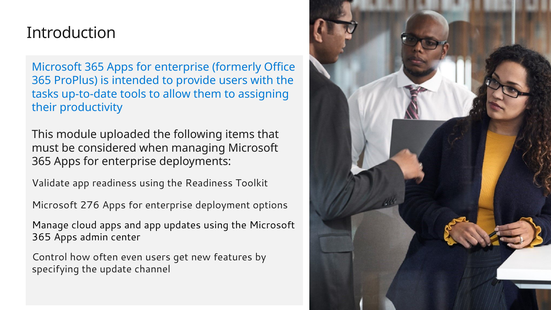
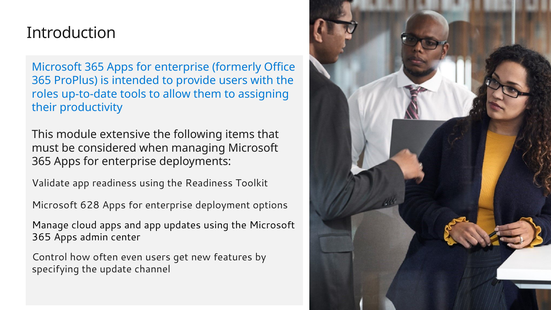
tasks: tasks -> roles (45, 94)
uploaded: uploaded -> extensive (125, 135)
276: 276 -> 628 (90, 205)
